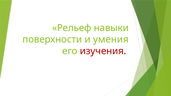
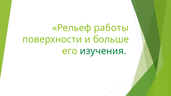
навыки: навыки -> работы (111, 28)
умения: умения -> больше (111, 40)
изучения colour: red -> green (103, 51)
